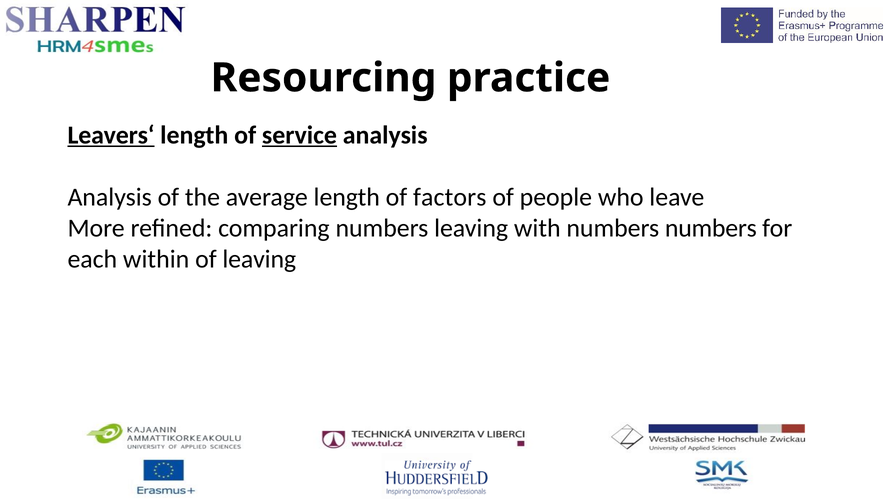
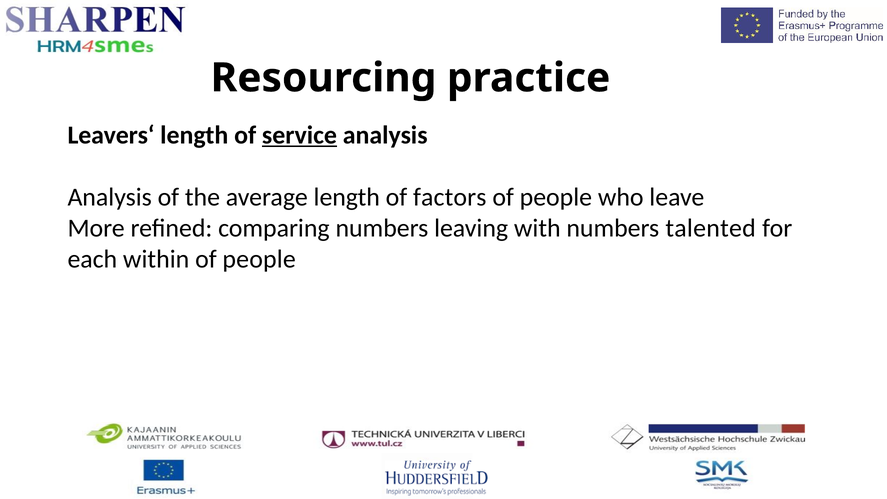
Leavers‘ underline: present -> none (111, 135)
numbers numbers: numbers -> talented (711, 228)
leaving: leaving -> people (259, 259)
